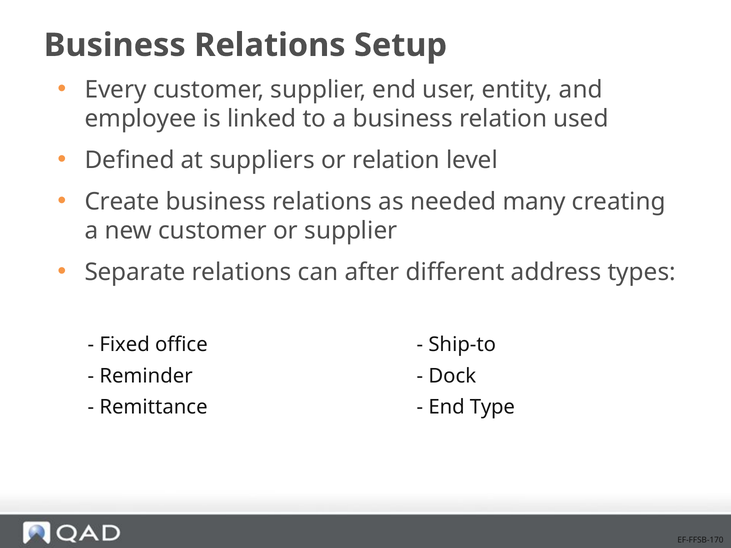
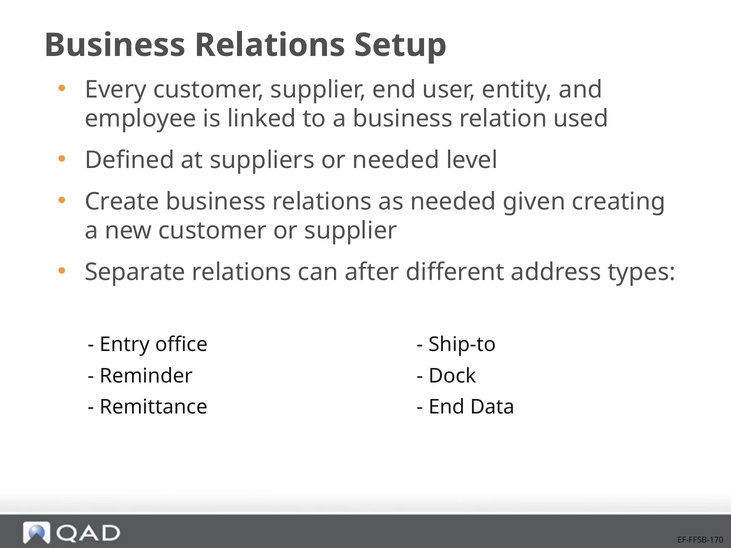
or relation: relation -> needed (396, 160)
many: many -> given (534, 202)
Fixed: Fixed -> Entry (125, 345)
Type: Type -> Data (492, 407)
